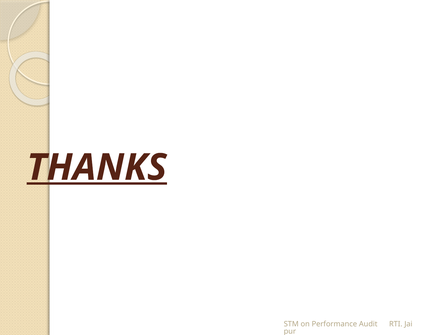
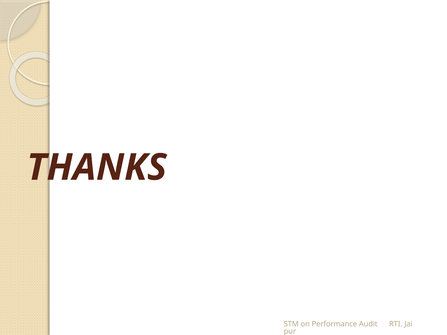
THANKS underline: present -> none (97, 168)
